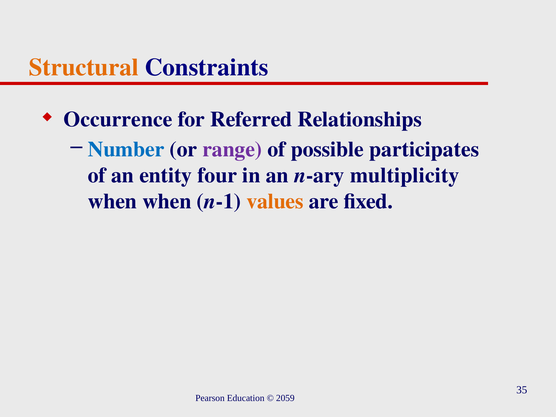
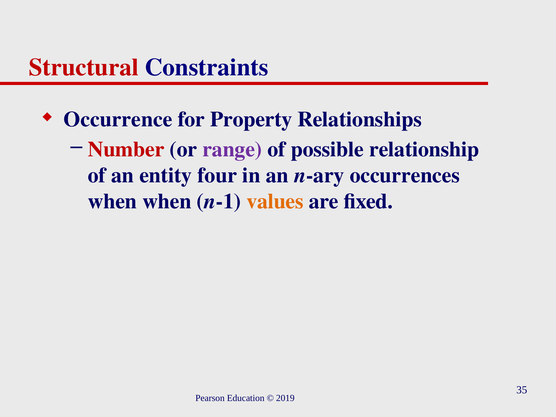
Structural colour: orange -> red (84, 67)
Referred: Referred -> Property (251, 119)
Number colour: blue -> red (126, 150)
participates: participates -> relationship (424, 150)
multiplicity: multiplicity -> occurrences (405, 175)
2059: 2059 -> 2019 (285, 398)
